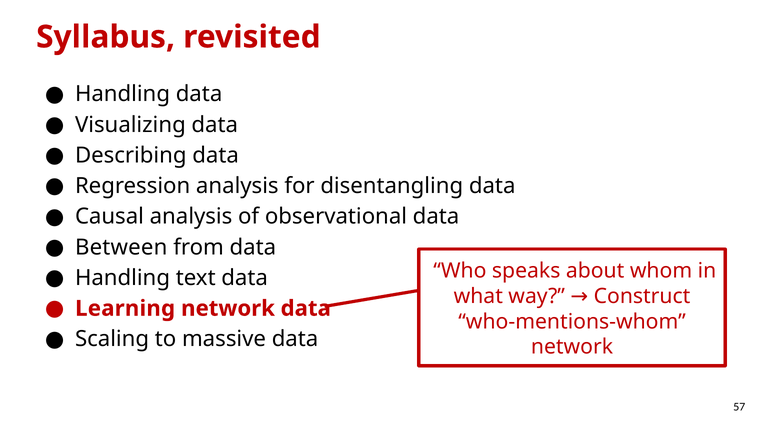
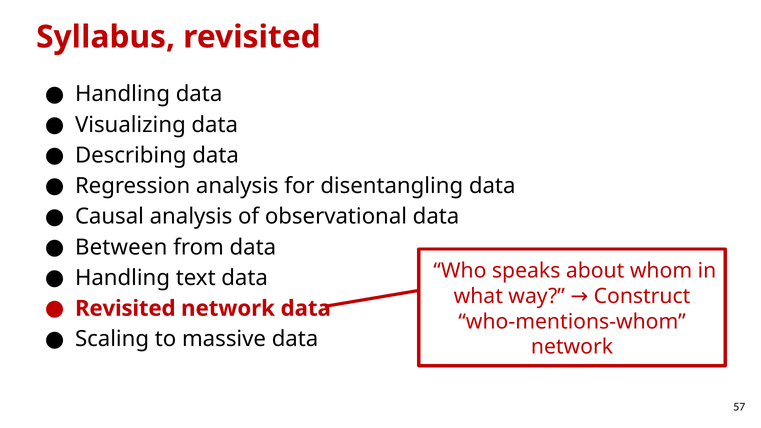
Learning: Learning -> Revisited (125, 308)
